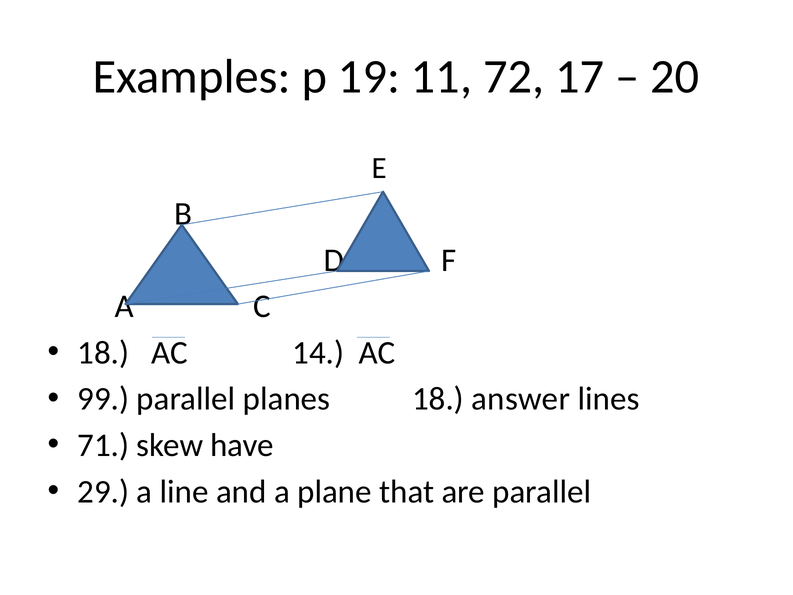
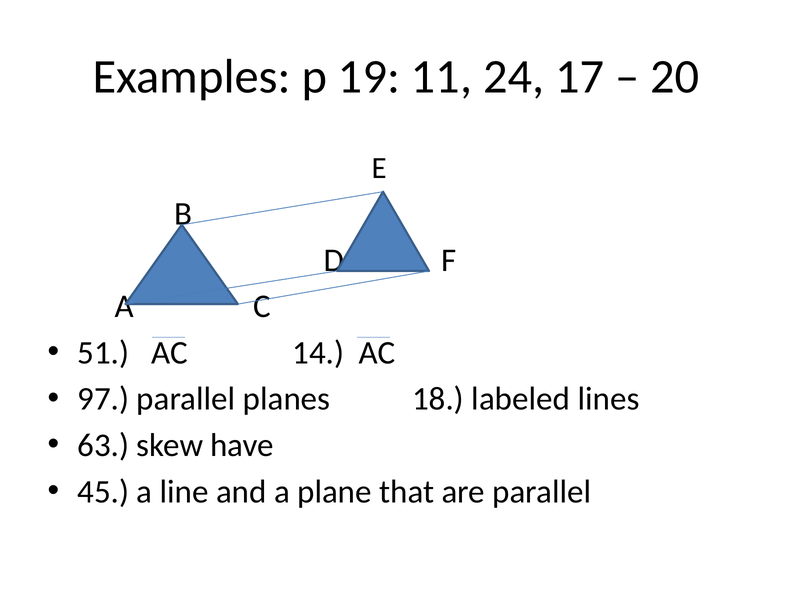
72: 72 -> 24 (514, 77)
18: 18 -> 51 (103, 353)
99: 99 -> 97 (103, 399)
answer: answer -> labeled (521, 399)
71: 71 -> 63 (103, 445)
29: 29 -> 45 (103, 491)
